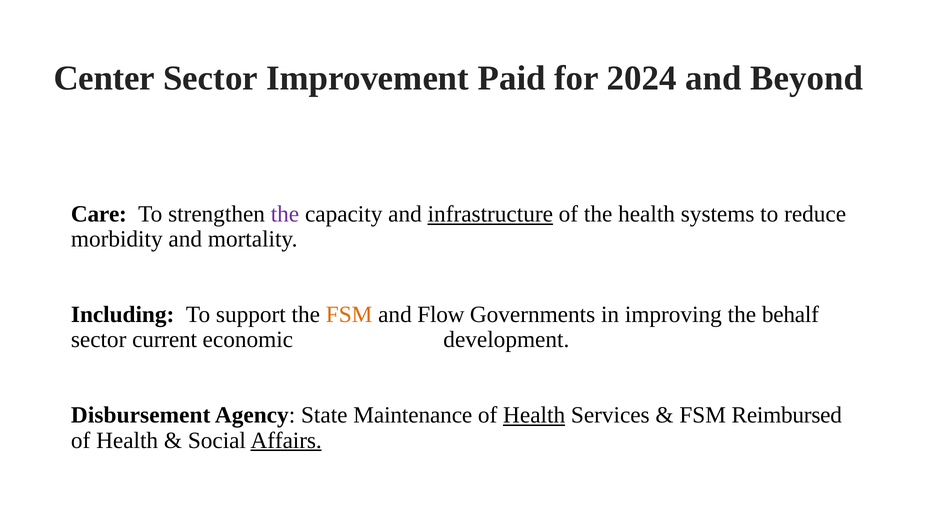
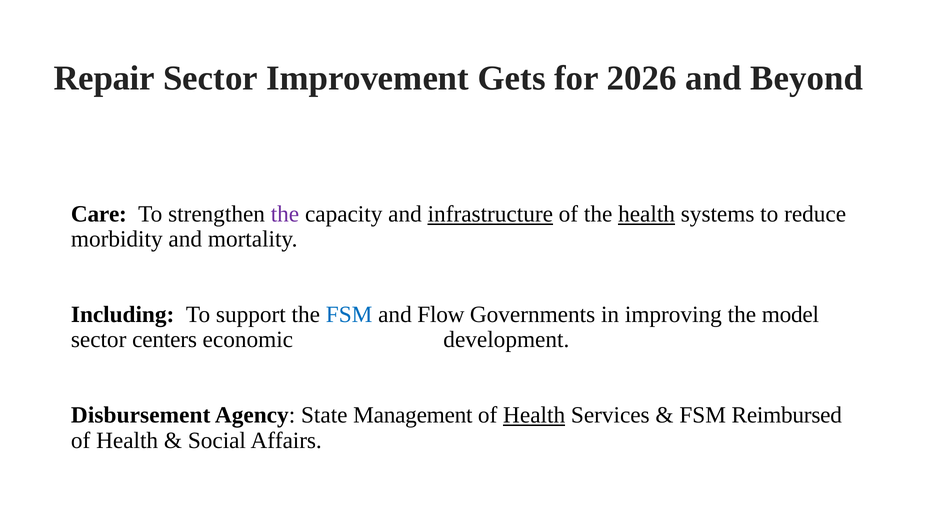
Center: Center -> Repair (104, 78)
Paid: Paid -> Gets (512, 78)
2024: 2024 -> 2026 (642, 78)
health underline: none -> present (647, 214)
FSM colour: orange -> blue (349, 314)
behalf: behalf -> model (790, 314)
current: current -> centers (165, 340)
Maintenance: Maintenance -> Management (413, 415)
Affairs underline: present -> none (286, 440)
